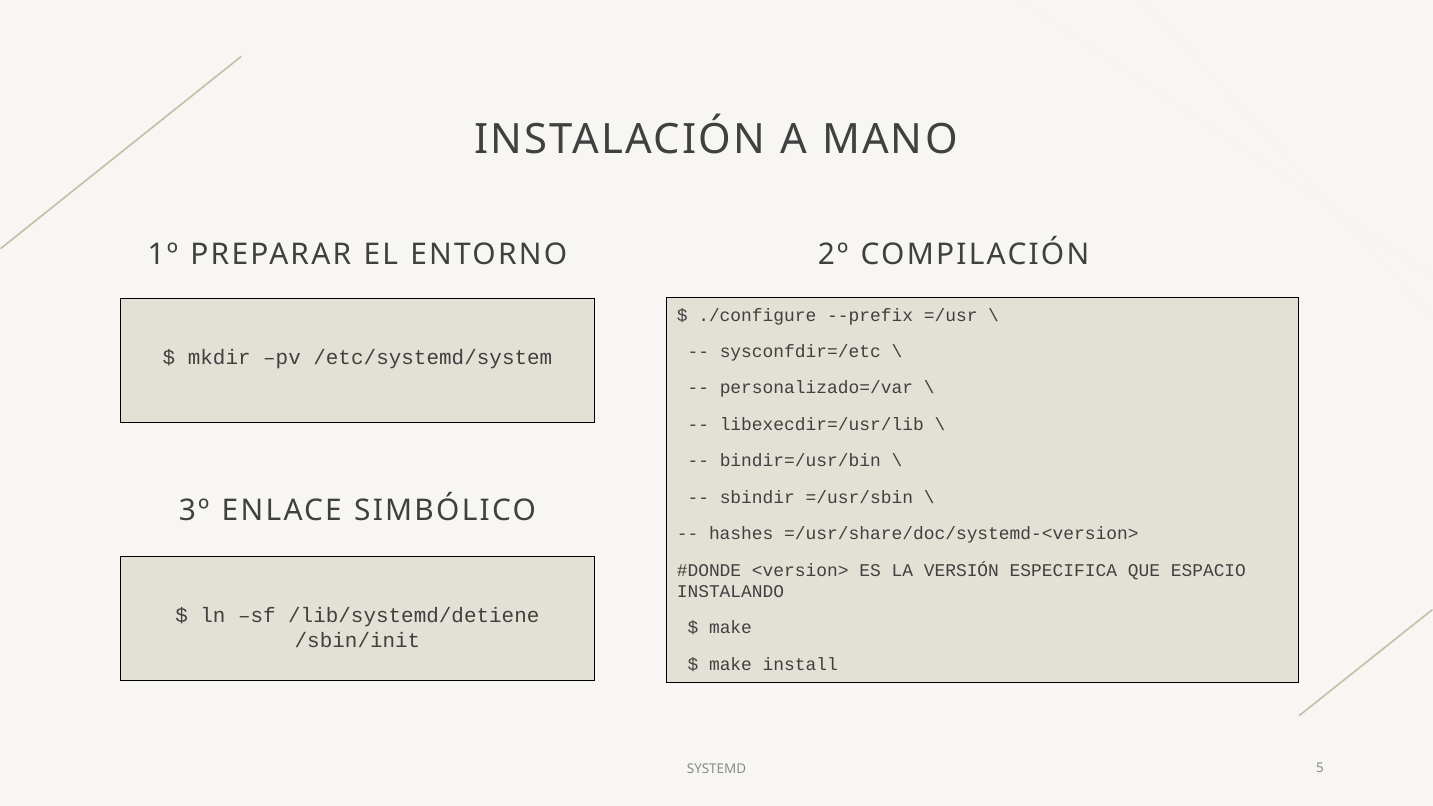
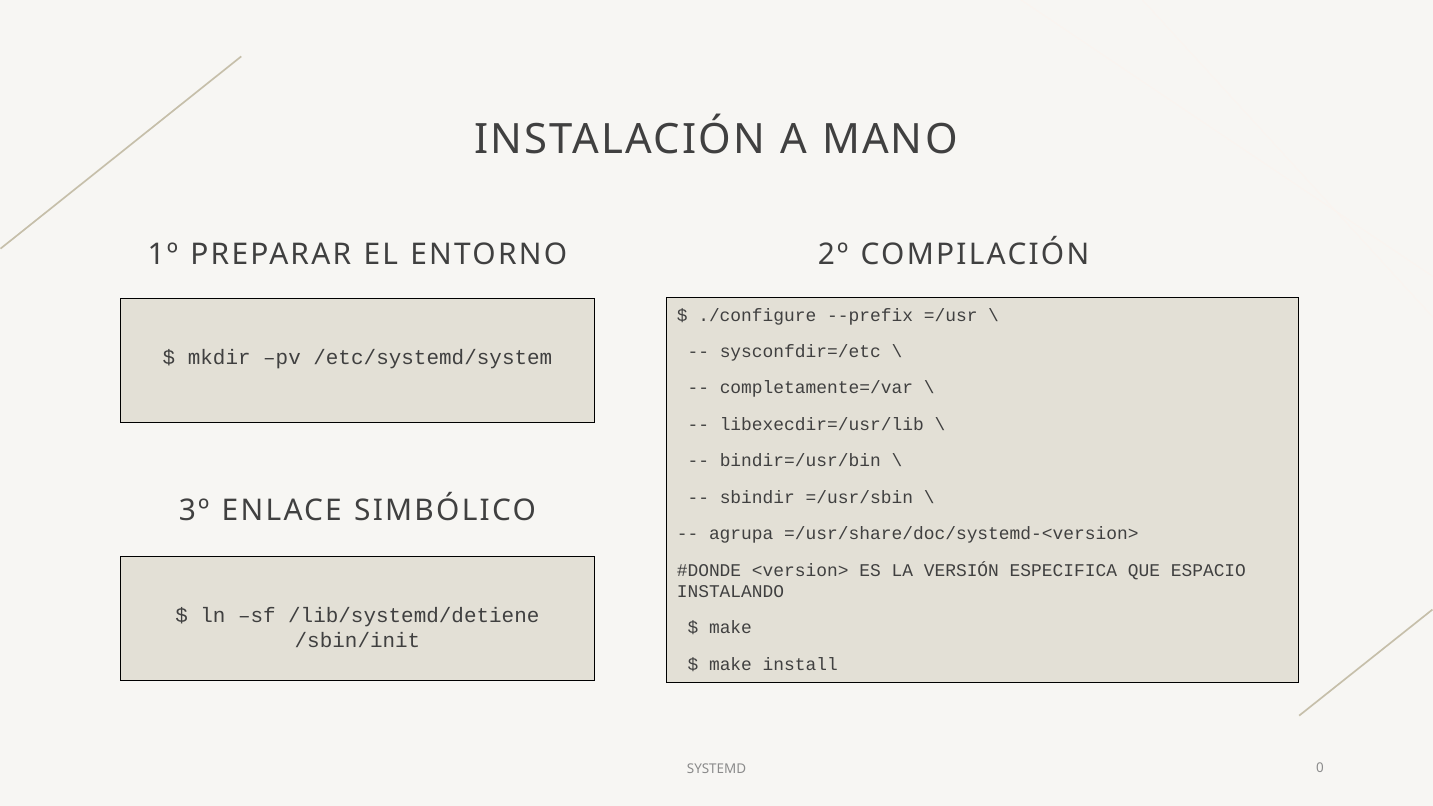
personalizado=/var: personalizado=/var -> completamente=/var (816, 388)
hashes: hashes -> agrupa (741, 534)
5: 5 -> 0 (1320, 768)
